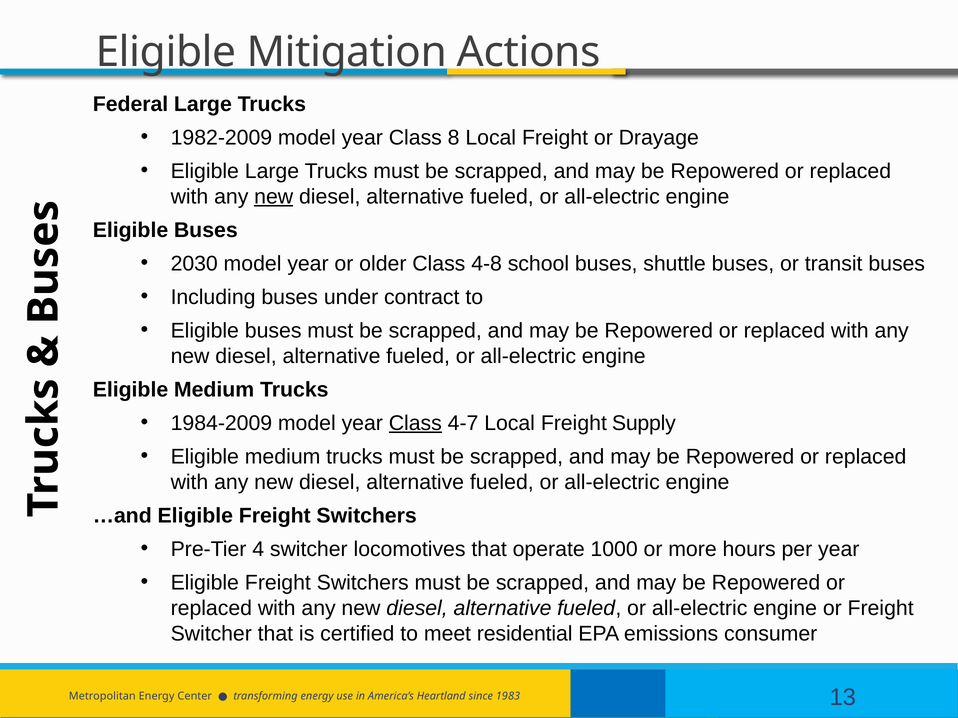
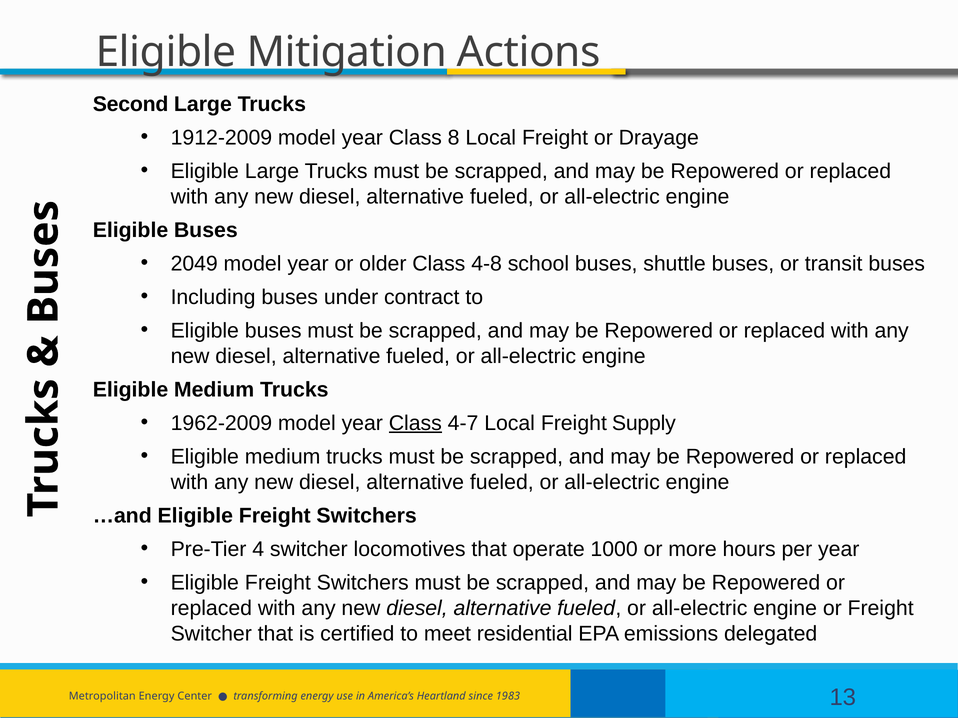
Federal: Federal -> Second (131, 104)
1982-2009: 1982-2009 -> 1912-2009 (221, 138)
new underline: present -> none (274, 197)
2030: 2030 -> 2049 (194, 264)
1984-2009: 1984-2009 -> 1962-2009 (221, 423)
consumer: consumer -> delegated (771, 634)
